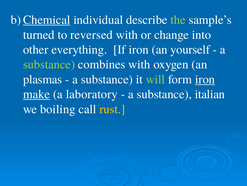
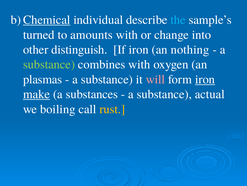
the colour: light green -> light blue (178, 20)
reversed: reversed -> amounts (92, 35)
everything: everything -> distinguish (79, 49)
yourself: yourself -> nothing (190, 49)
will colour: light green -> pink (155, 79)
laboratory: laboratory -> substances (92, 94)
italian: italian -> actual (210, 94)
